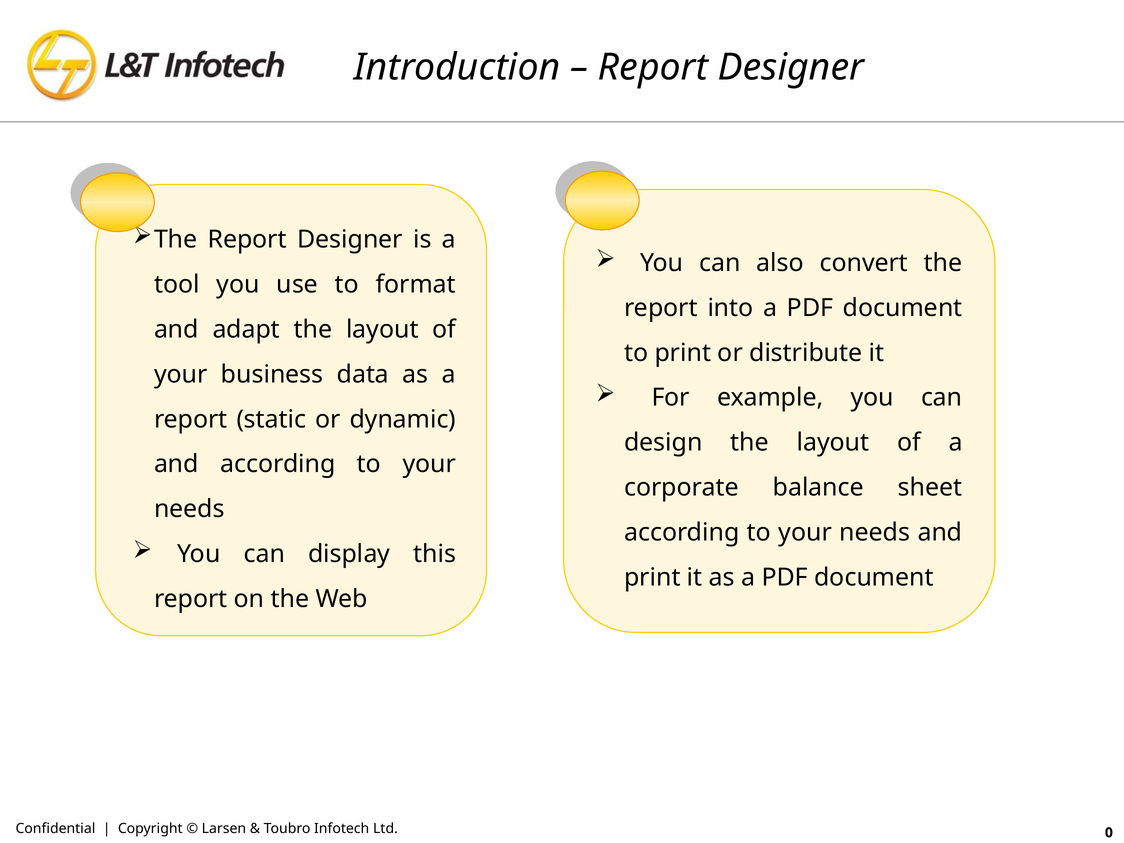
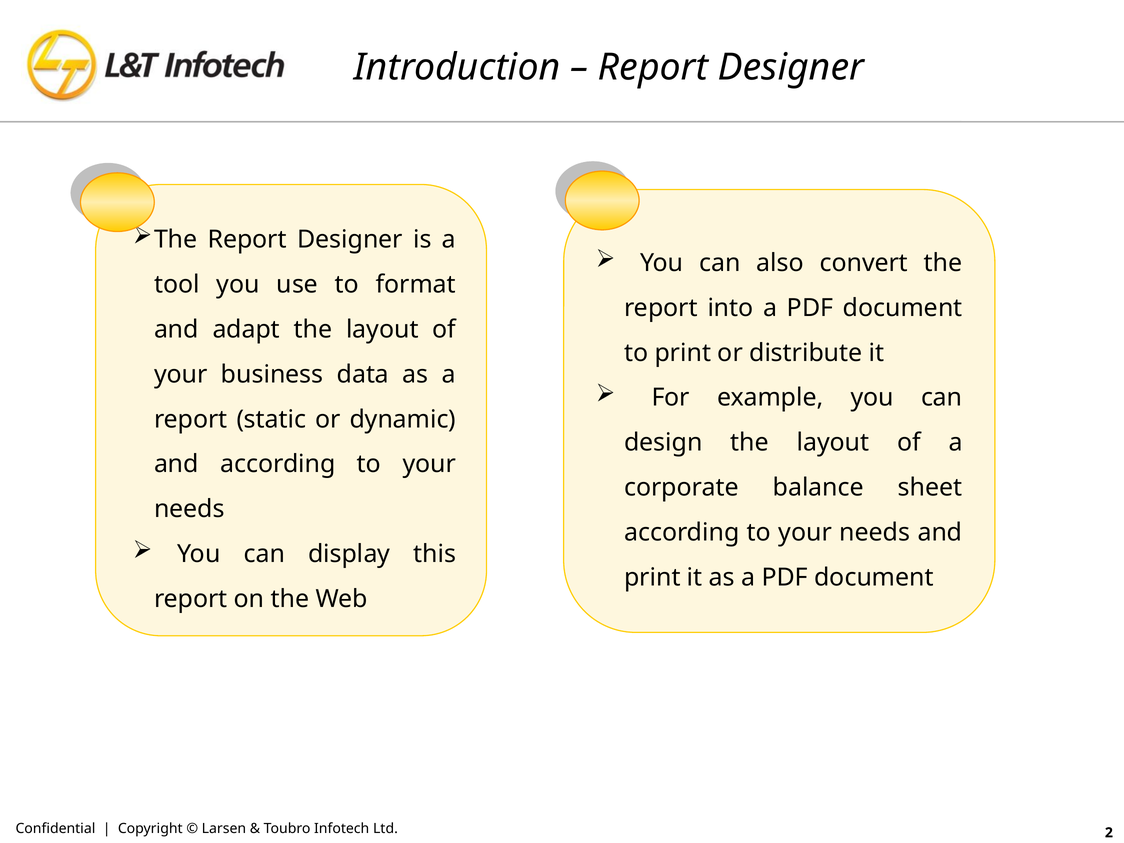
0: 0 -> 2 (1109, 833)
